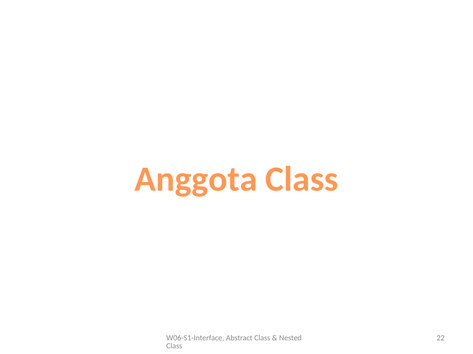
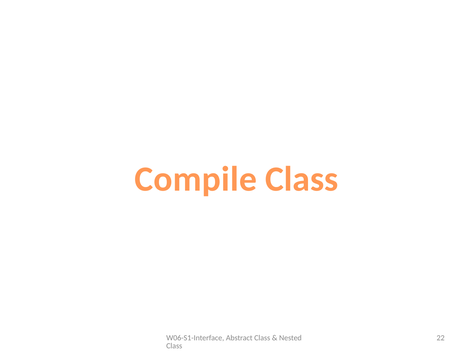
Anggota: Anggota -> Compile (196, 180)
